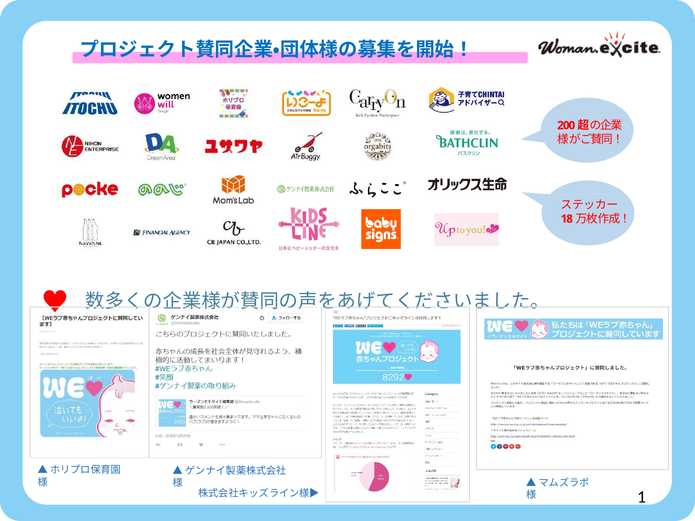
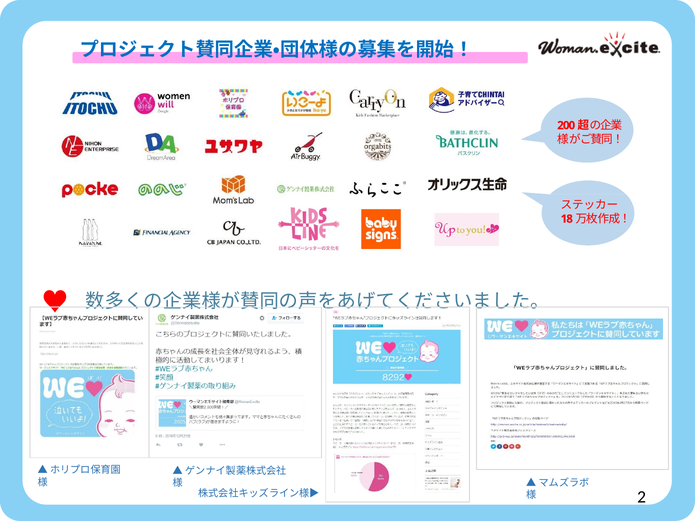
1: 1 -> 2 (642, 497)
